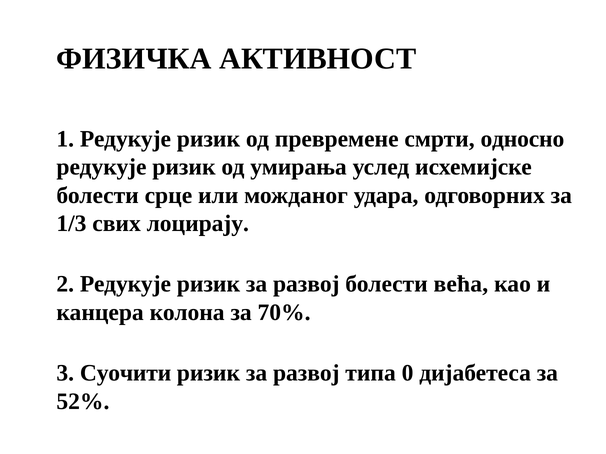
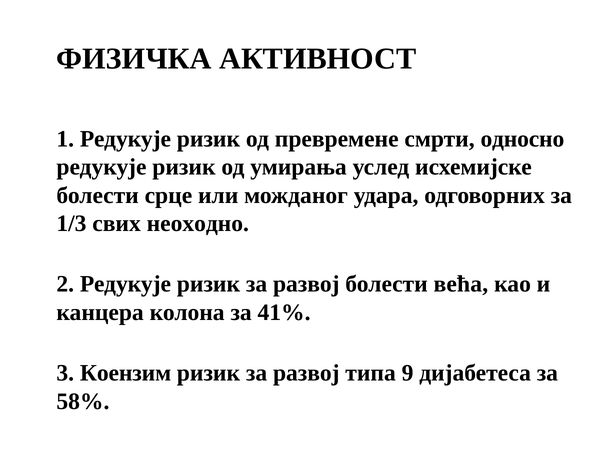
лоцирају: лоцирају -> неоходно (198, 224)
70%: 70% -> 41% (284, 313)
Суочити: Суочити -> Коензим (126, 373)
0: 0 -> 9 (408, 373)
52%: 52% -> 58% (83, 402)
